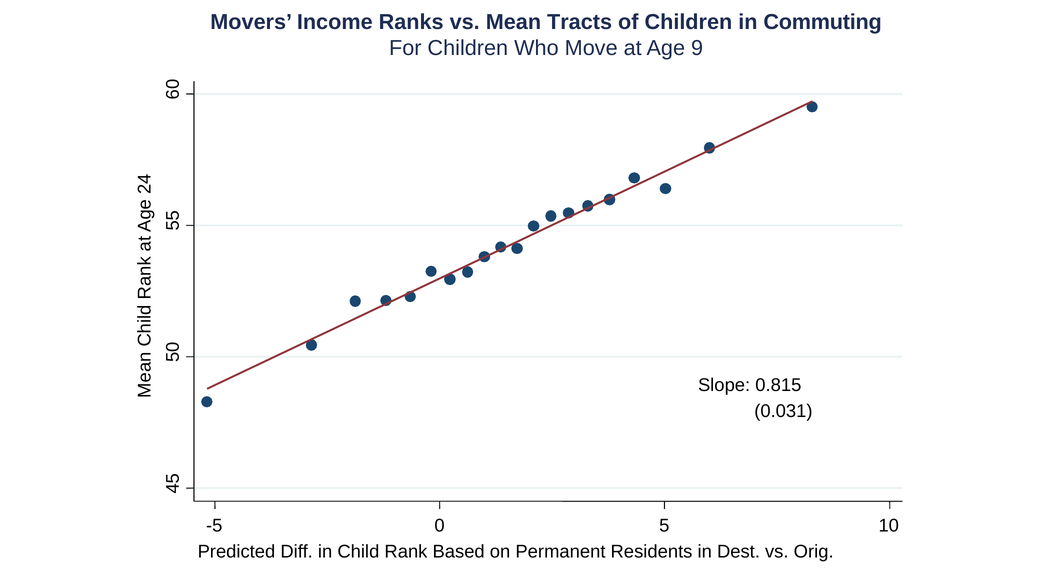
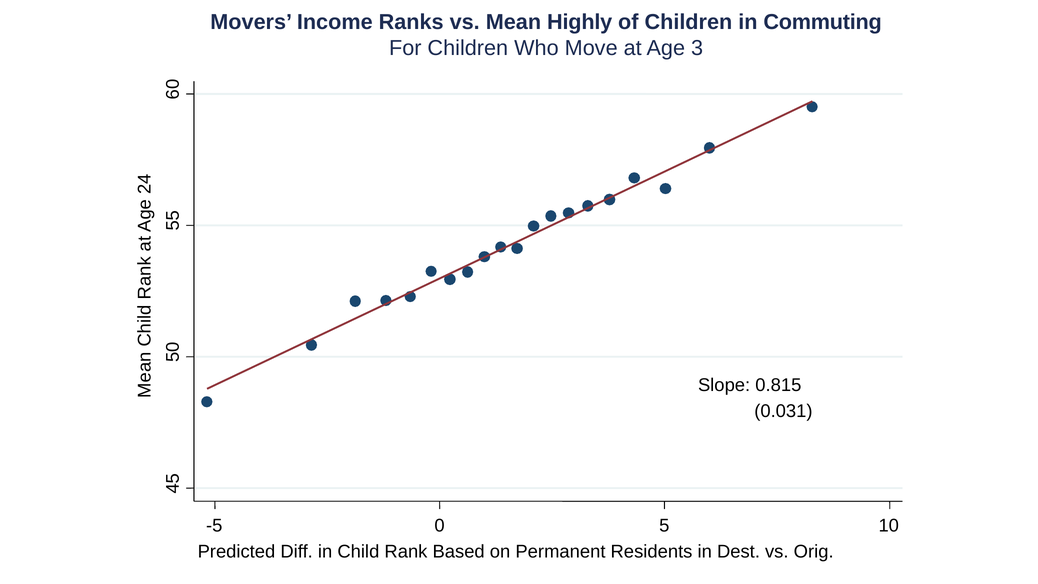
Tracts: Tracts -> Highly (580, 22)
9: 9 -> 3 (697, 48)
